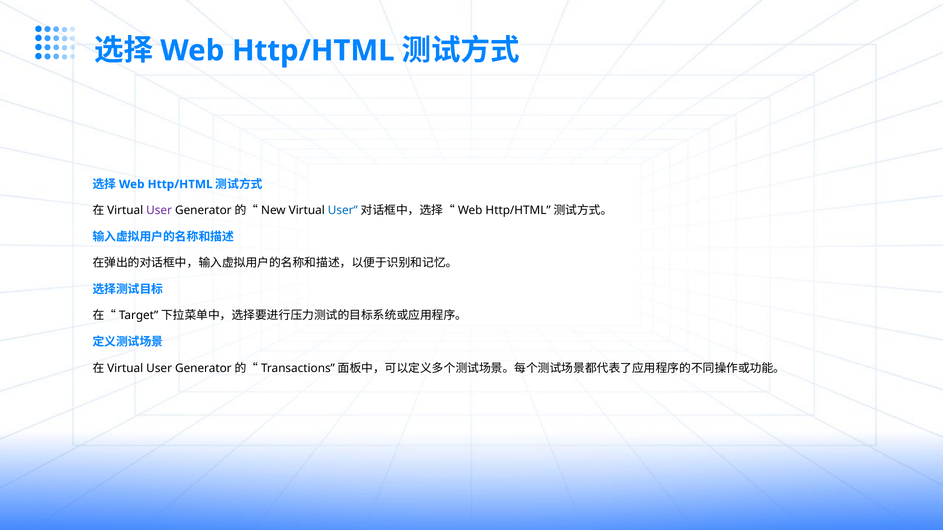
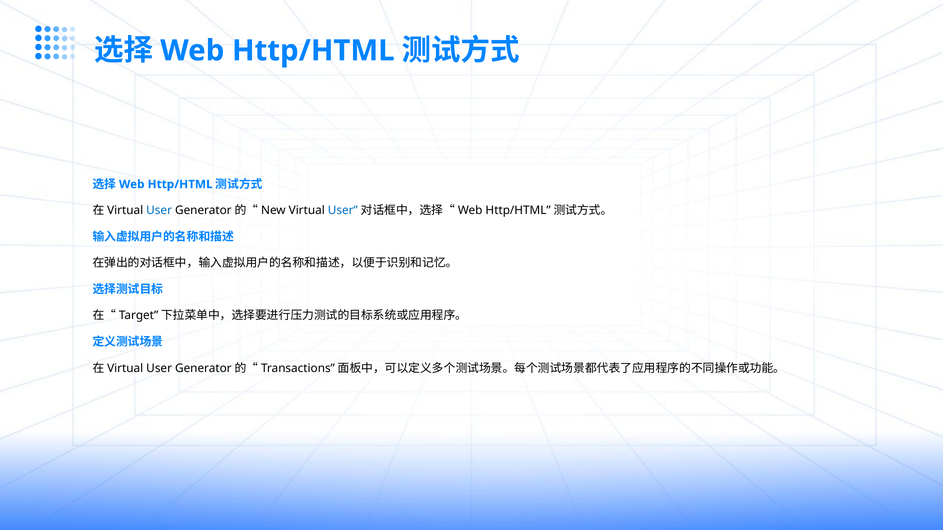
User colour: purple -> blue (159, 211)
